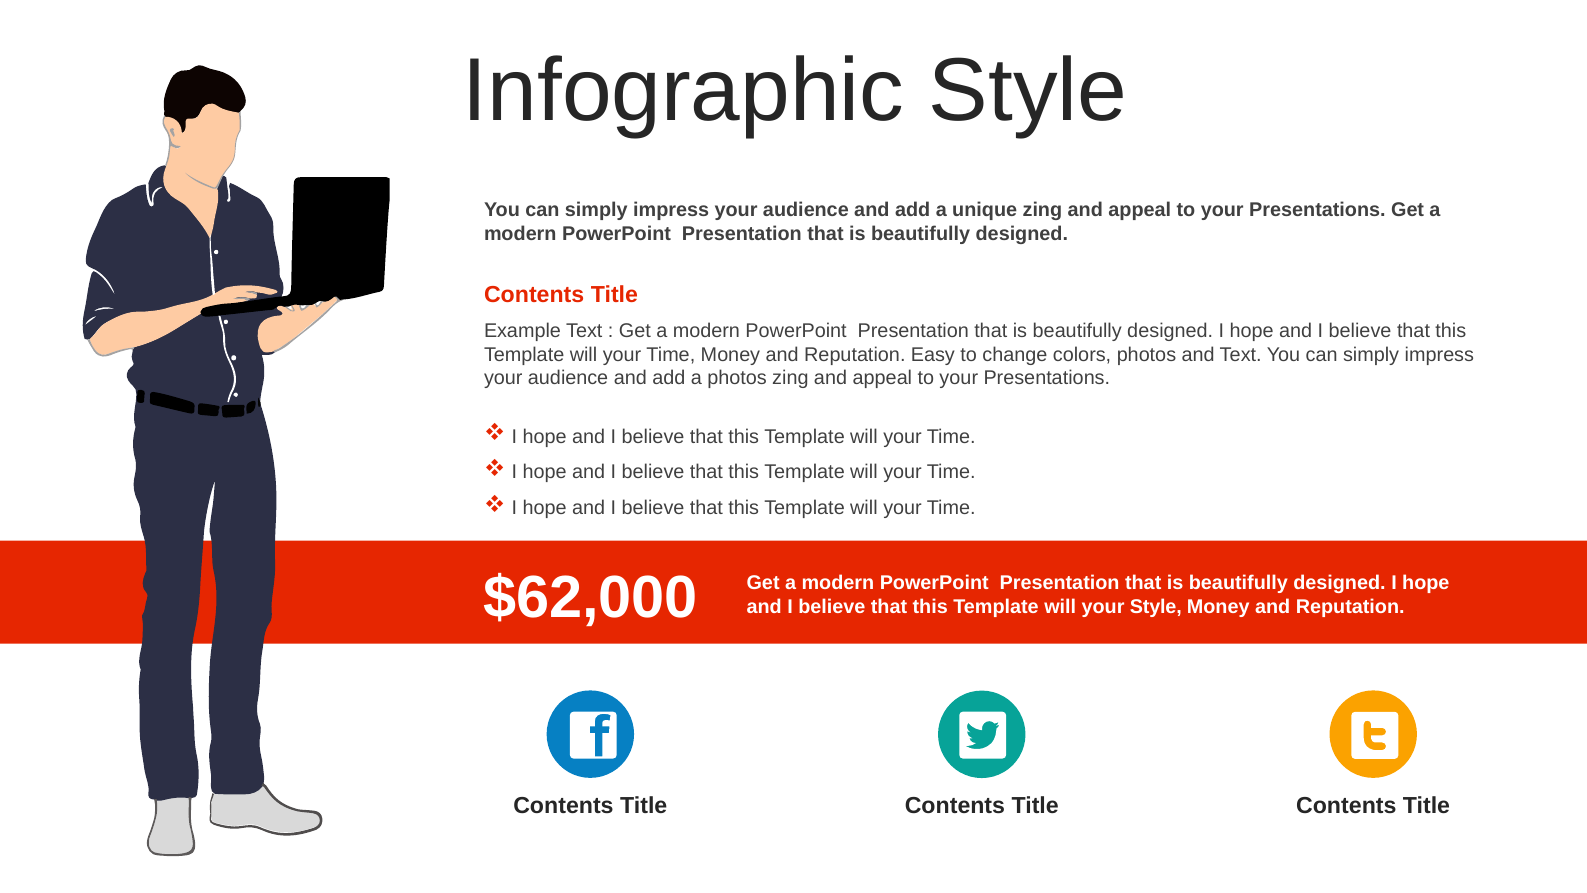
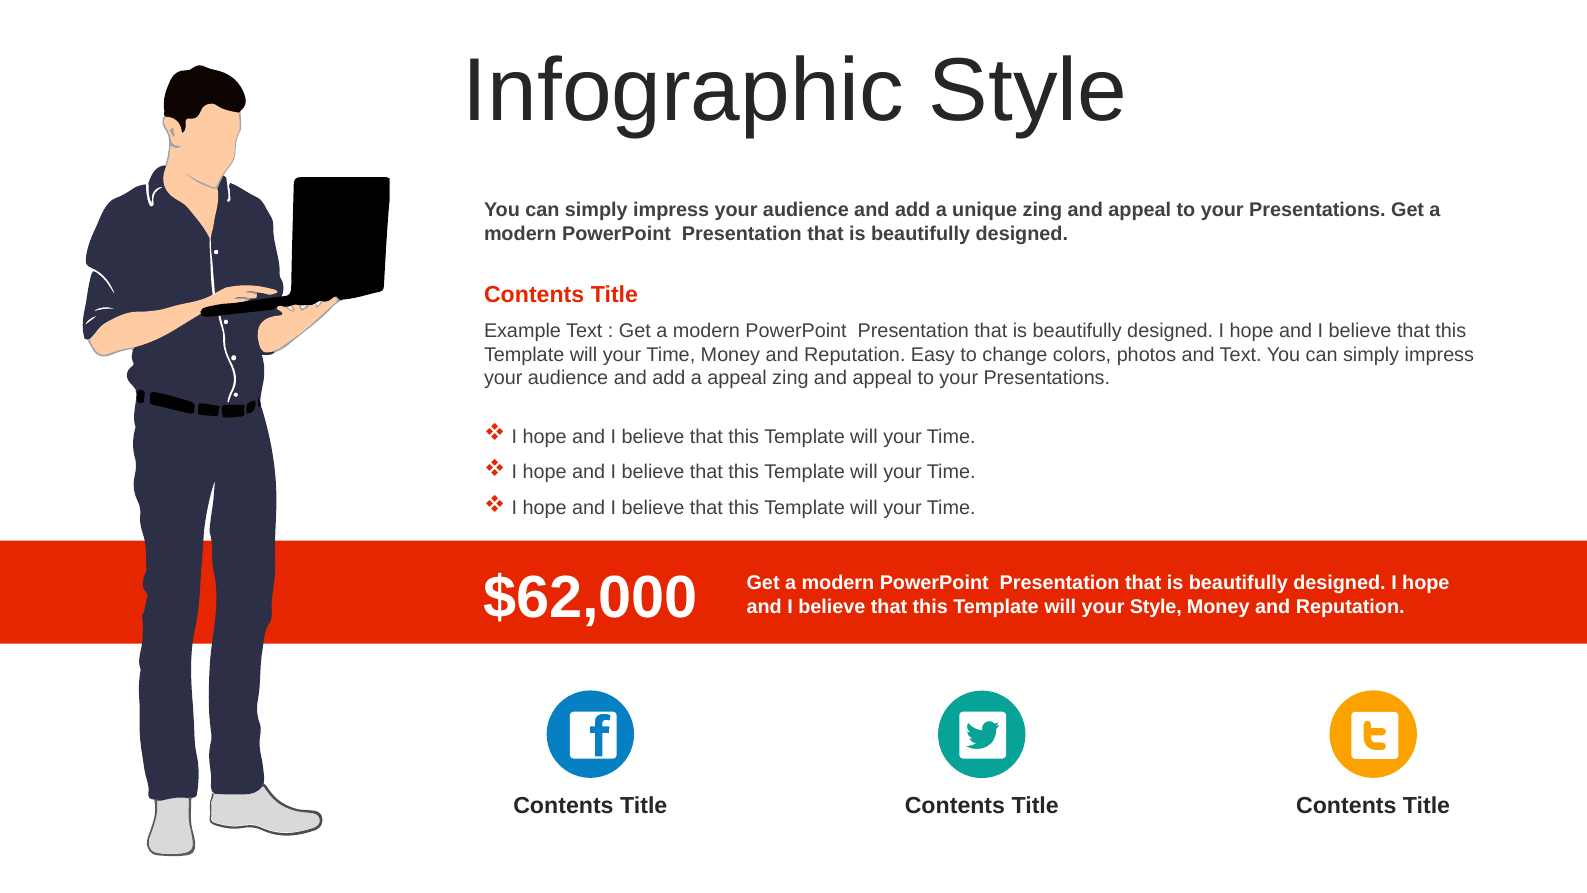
a photos: photos -> appeal (737, 378)
